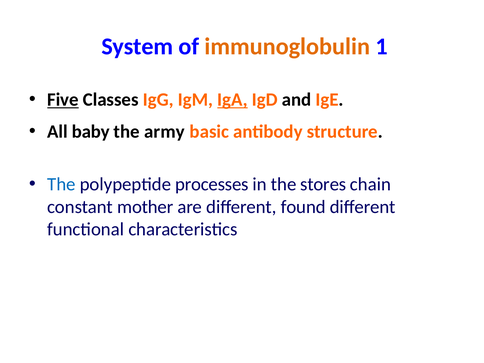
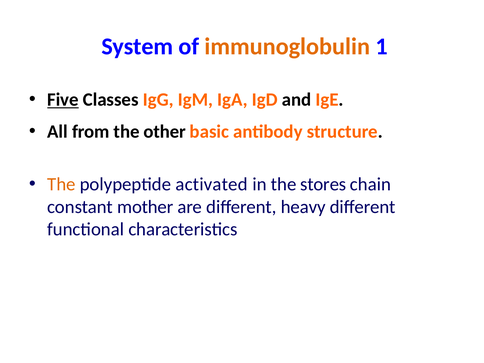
IgA underline: present -> none (232, 100)
baby: baby -> from (91, 132)
army: army -> other (165, 132)
The colour: blue -> orange (61, 184)
processes: processes -> activated (212, 184)
found: found -> heavy (303, 207)
